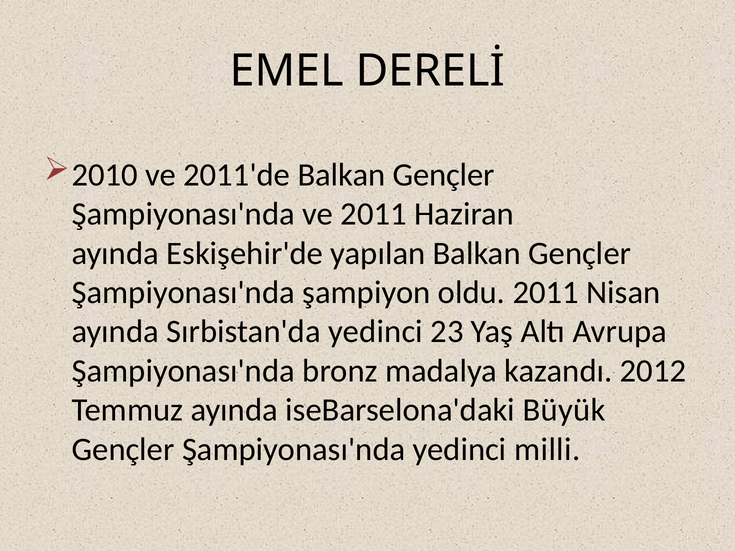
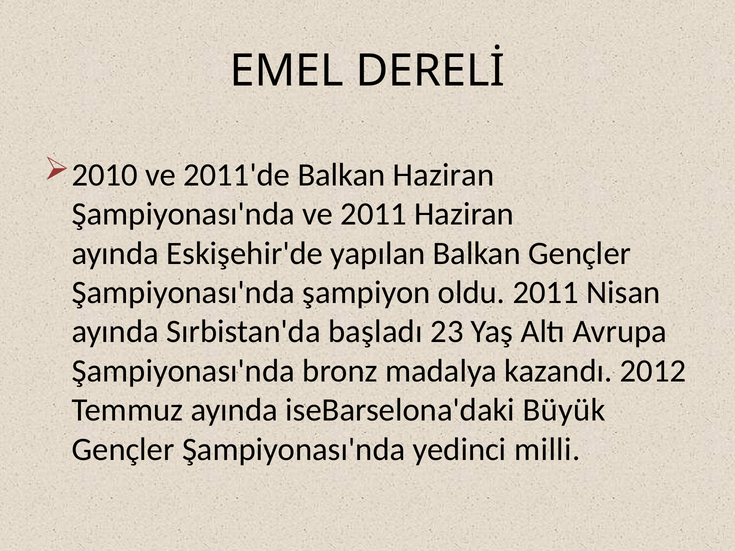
2011'de Balkan Gençler: Gençler -> Haziran (444, 175)
Sırbistan'da yedinci: yedinci -> başladı (375, 332)
